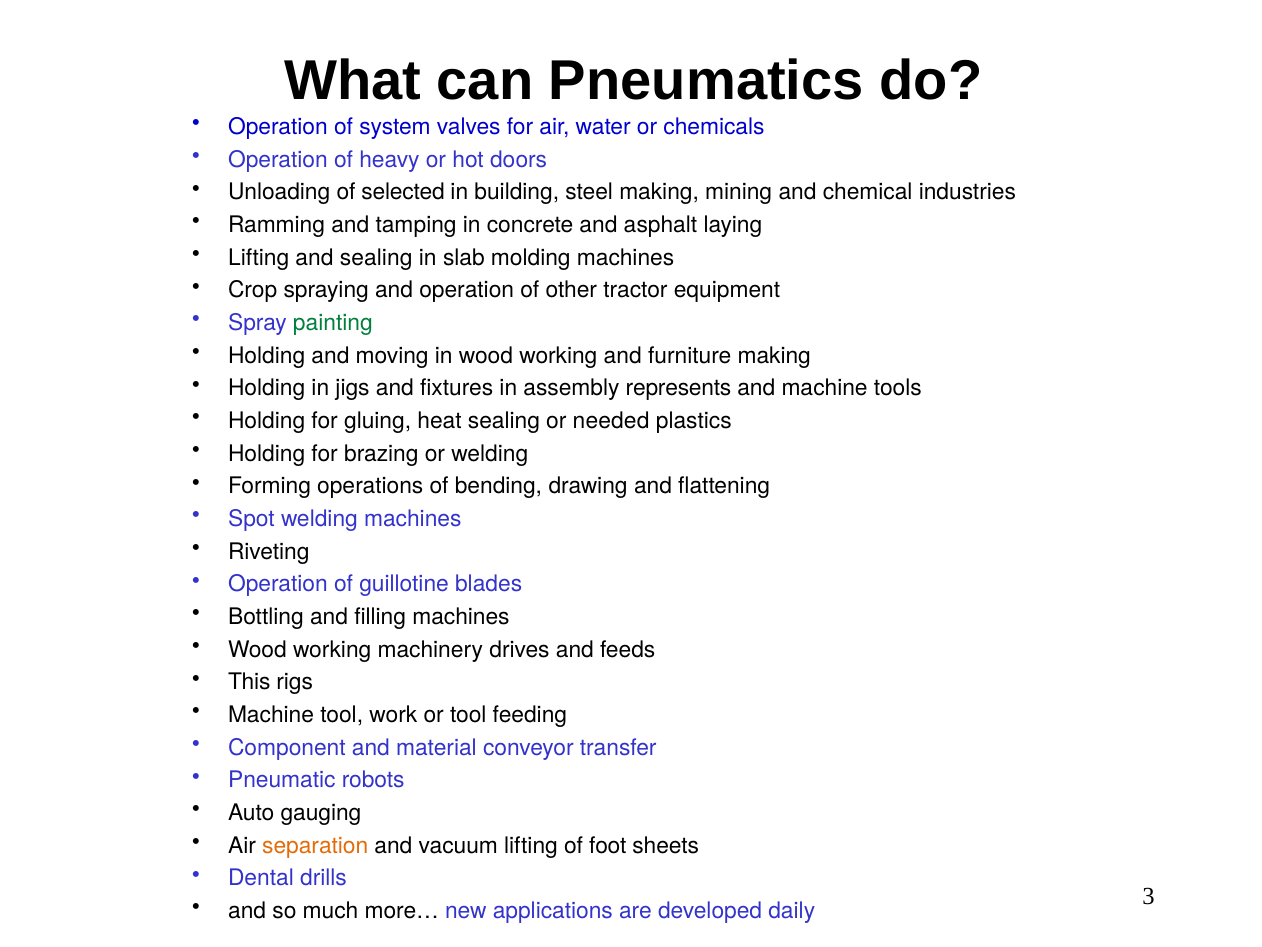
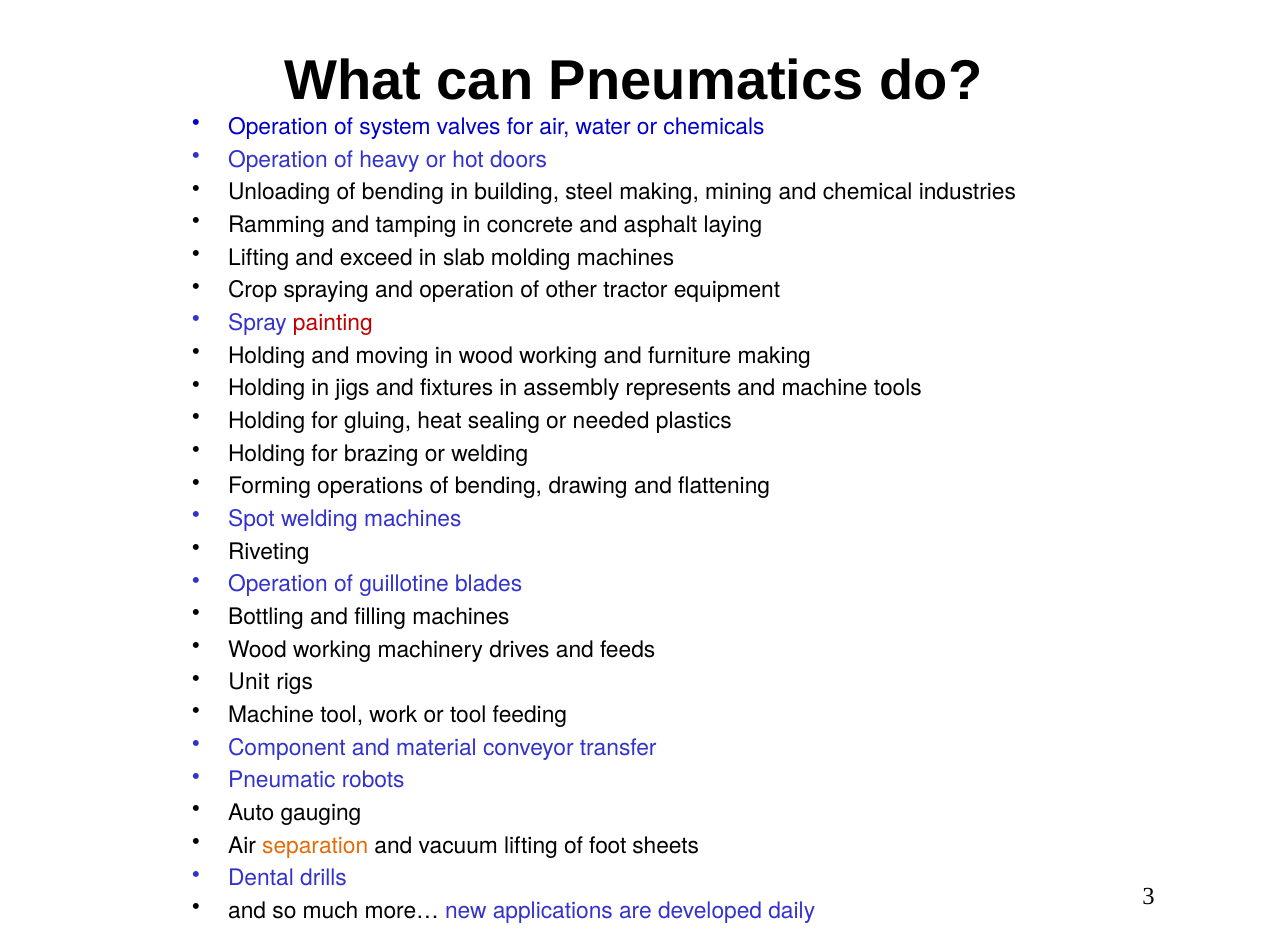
Unloading of selected: selected -> bending (403, 192)
and sealing: sealing -> exceed (376, 258)
painting colour: green -> red (333, 323)
This: This -> Unit (249, 682)
